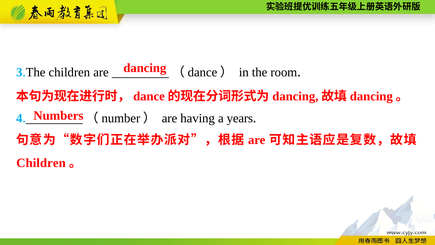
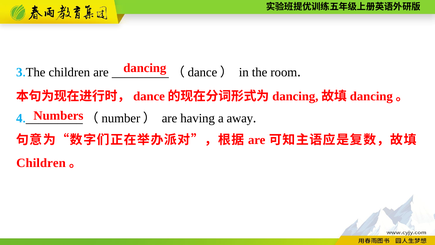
years: years -> away (240, 118)
